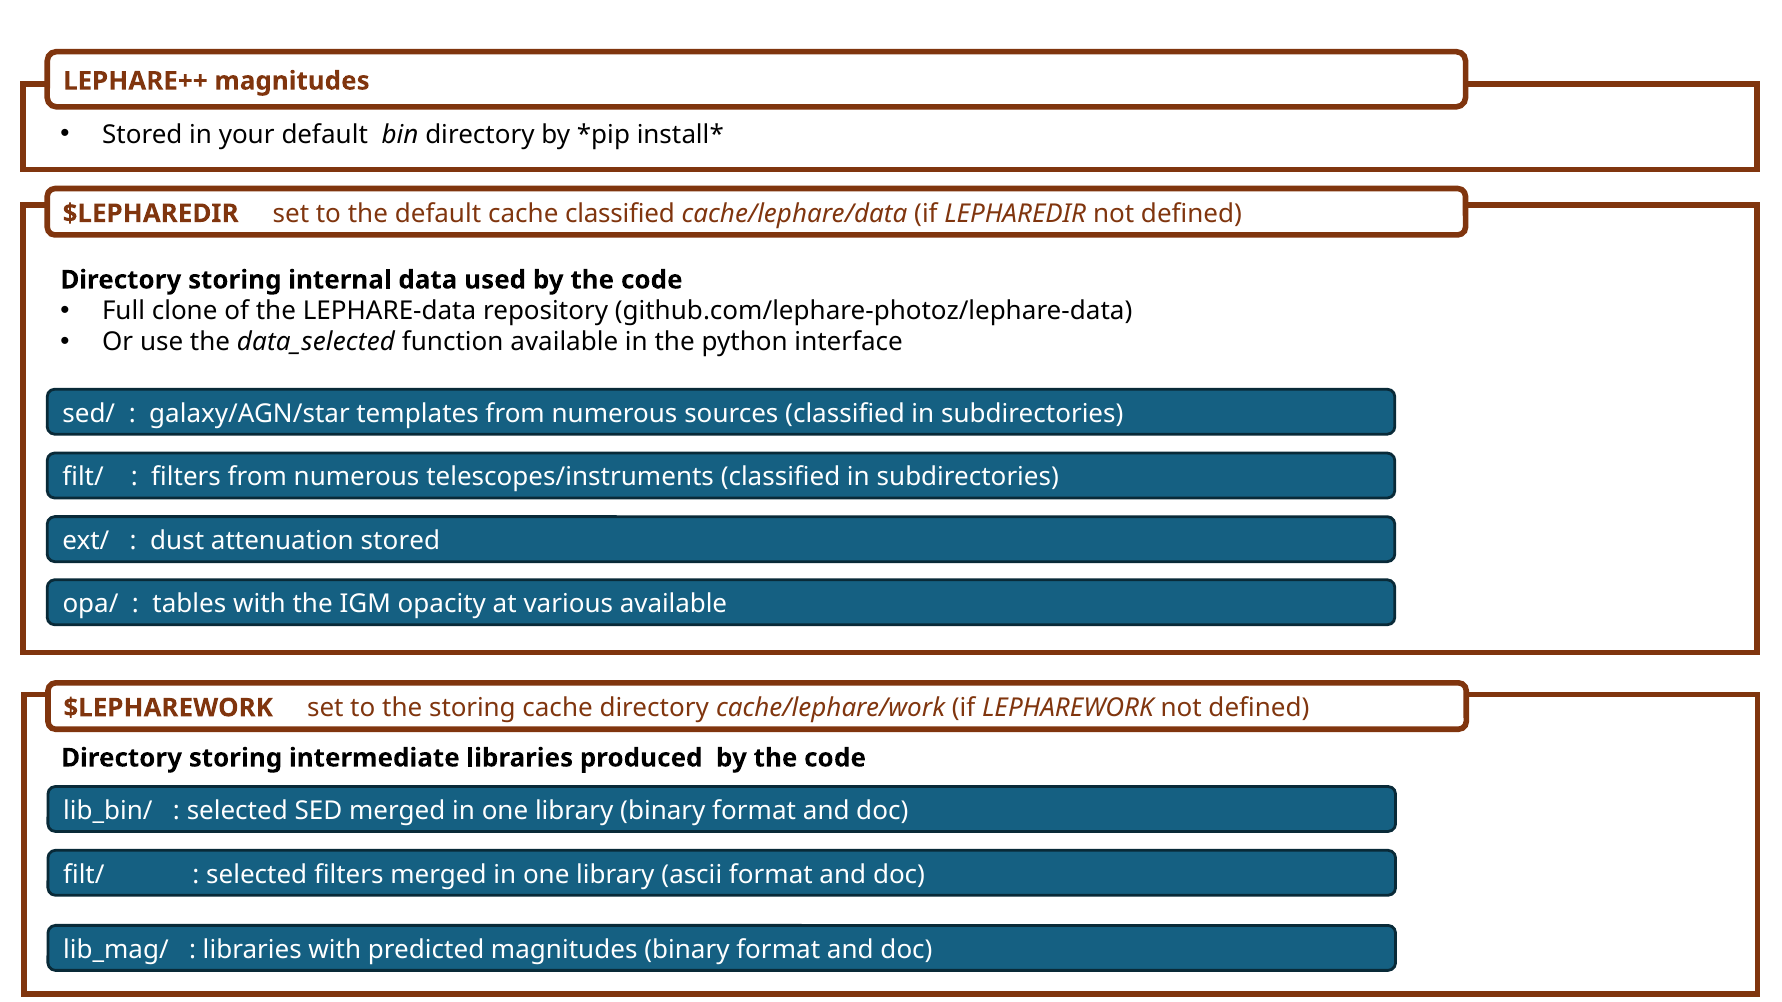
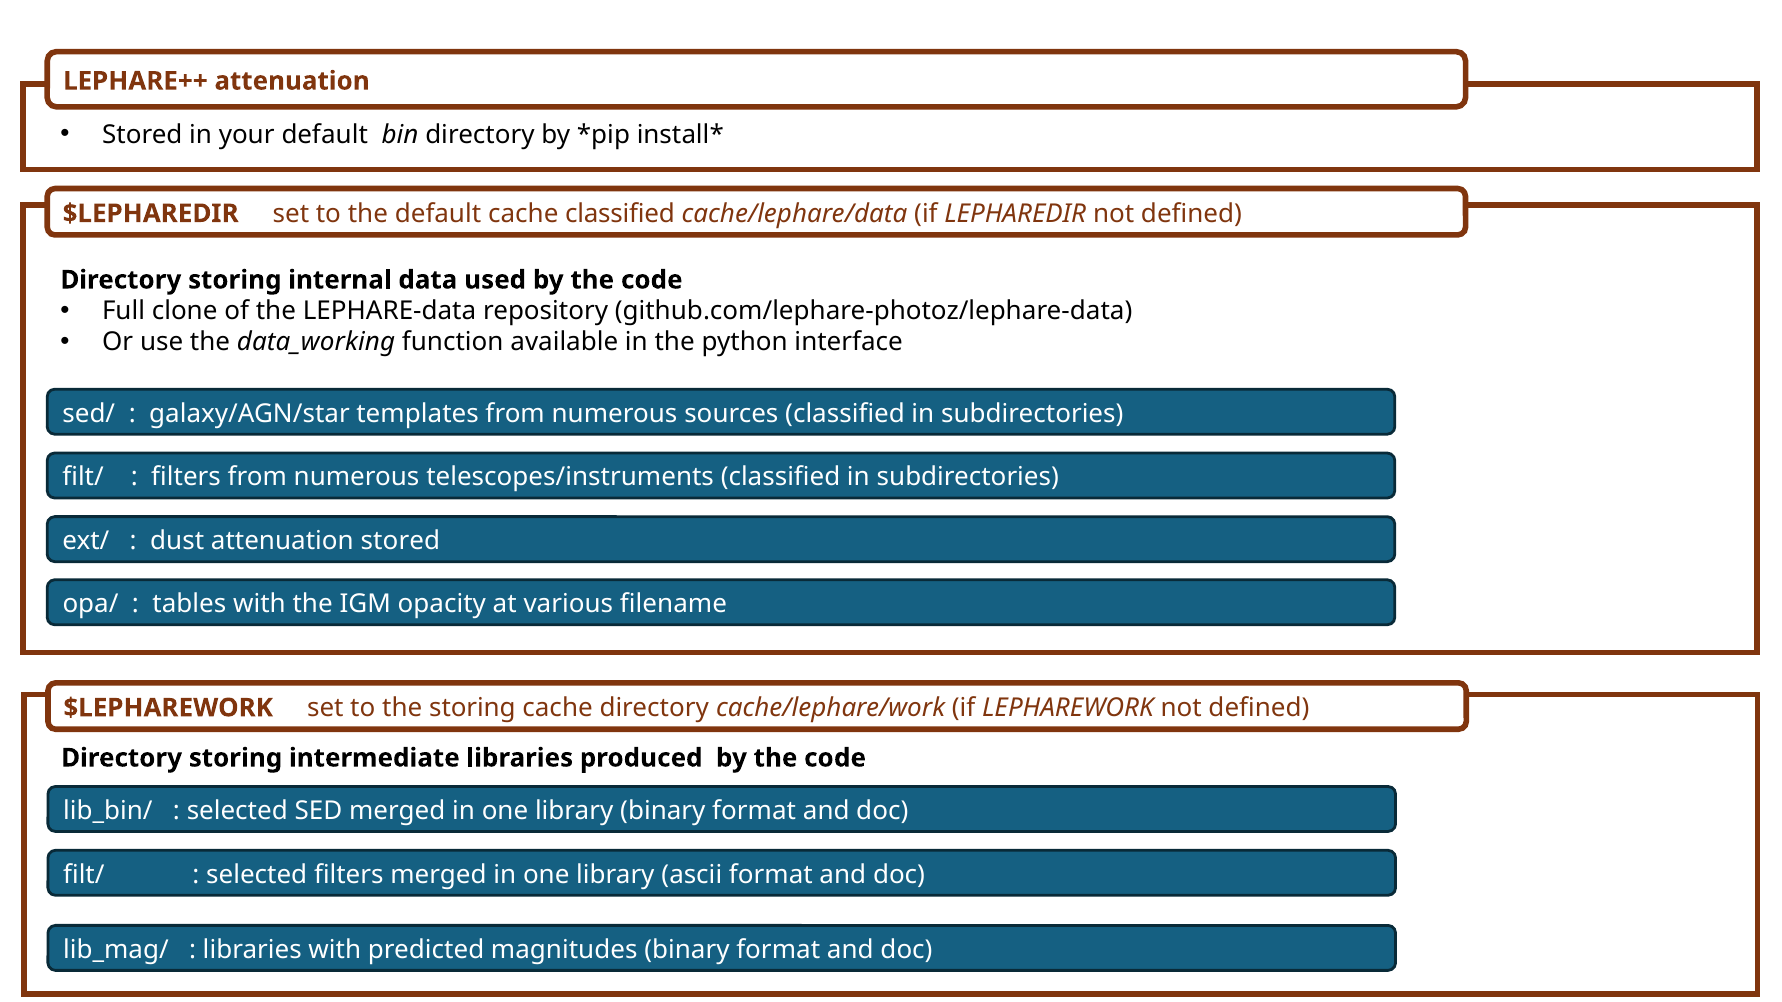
LEPHARE++ magnitudes: magnitudes -> attenuation (292, 81)
data_selected: data_selected -> data_working (316, 342)
various available: available -> filename (673, 604)
